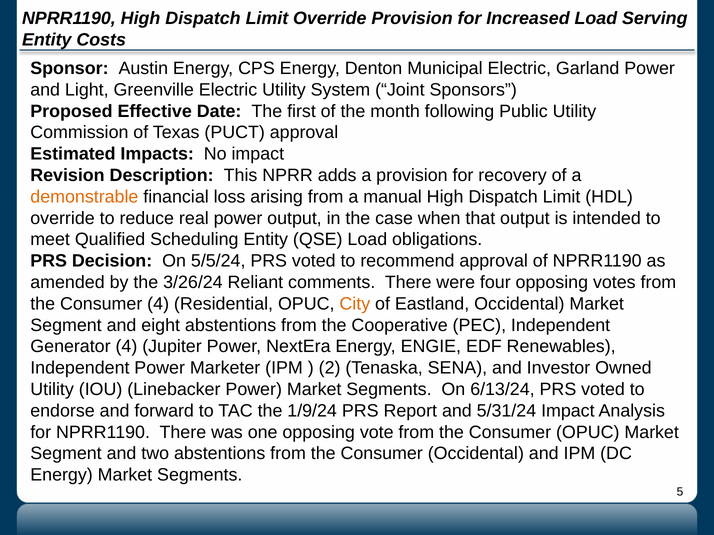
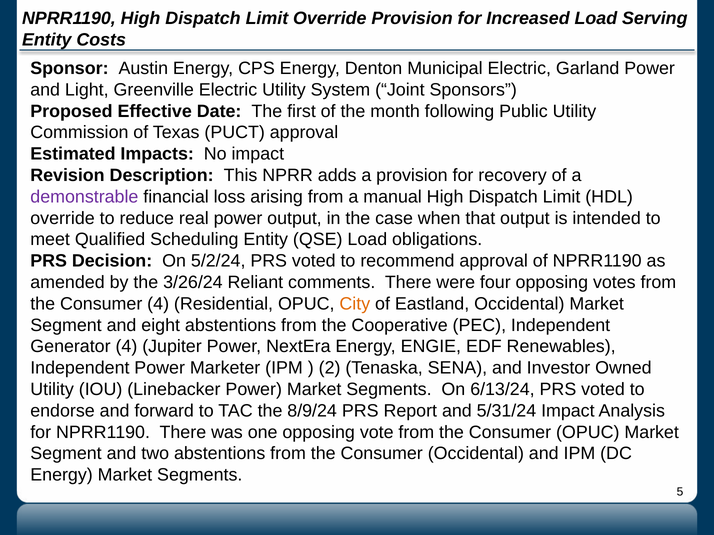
demonstrable colour: orange -> purple (84, 197)
5/5/24: 5/5/24 -> 5/2/24 (218, 261)
1/9/24: 1/9/24 -> 8/9/24 (312, 411)
